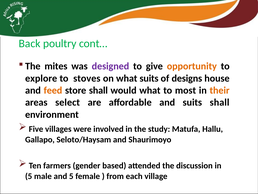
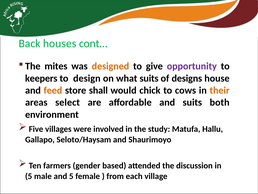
poultry: poultry -> houses (60, 43)
designed colour: purple -> orange (110, 66)
opportunity colour: orange -> purple (192, 66)
explore: explore -> keepers (41, 78)
stoves: stoves -> design (87, 78)
would what: what -> chick (150, 90)
most: most -> cows (186, 90)
suits shall: shall -> both (220, 102)
